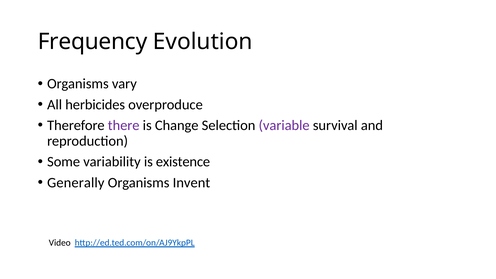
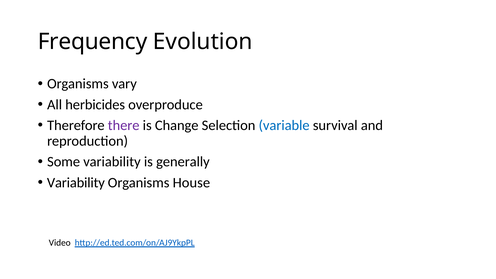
variable colour: purple -> blue (284, 125)
existence: existence -> generally (183, 162)
Generally: Generally -> Variability (76, 183)
Invent: Invent -> House (191, 183)
